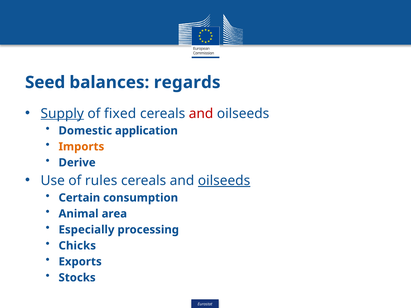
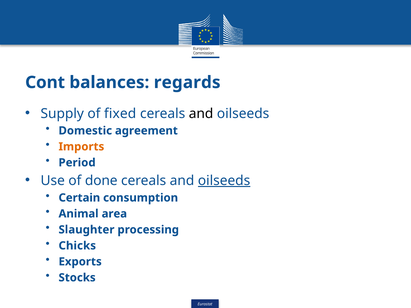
Seed: Seed -> Cont (45, 82)
Supply underline: present -> none (62, 114)
and colour: red -> black (201, 114)
application: application -> agreement (146, 131)
Derive: Derive -> Period (77, 163)
rules: rules -> done (101, 181)
Especially: Especially -> Slaughter (86, 230)
